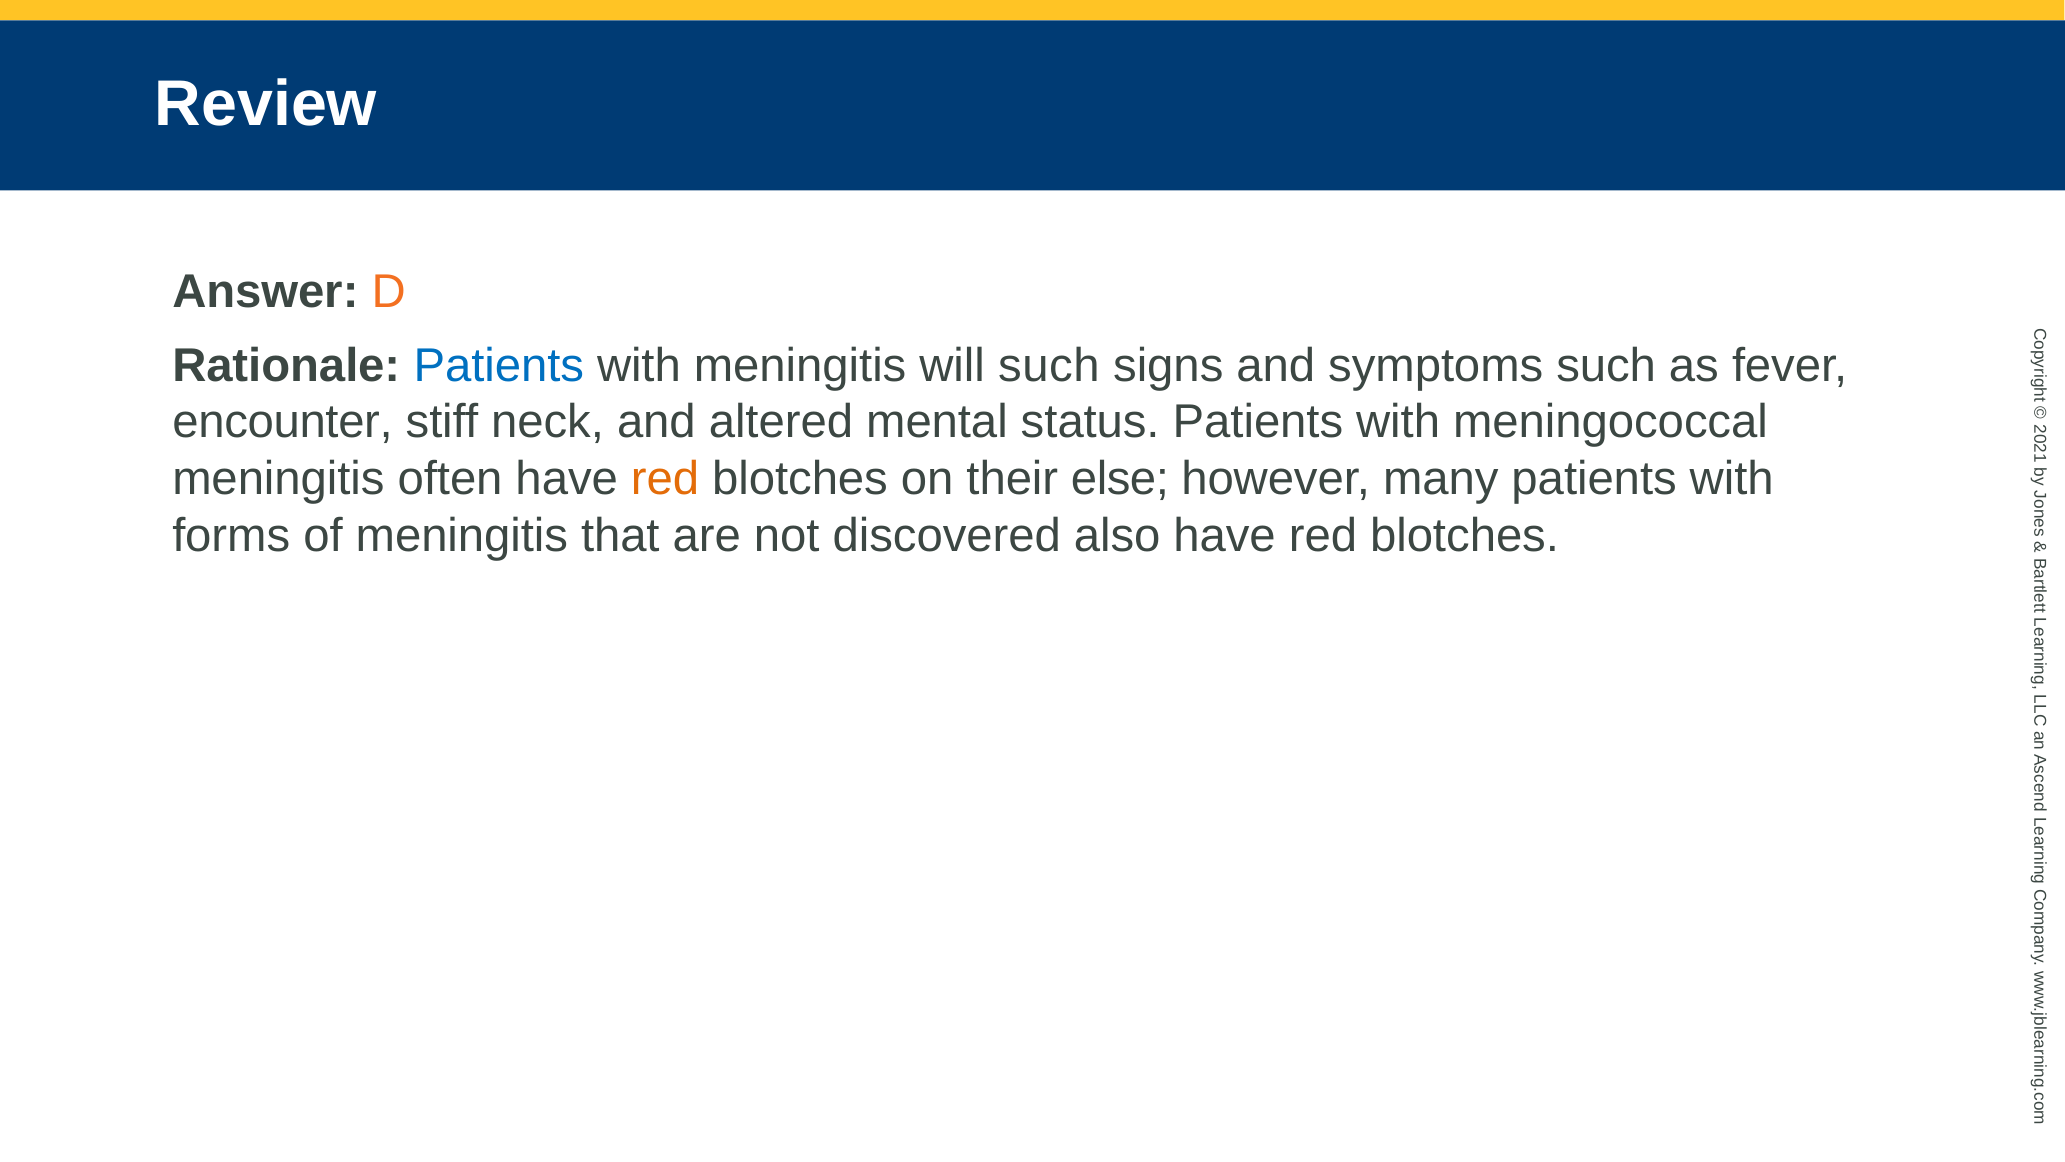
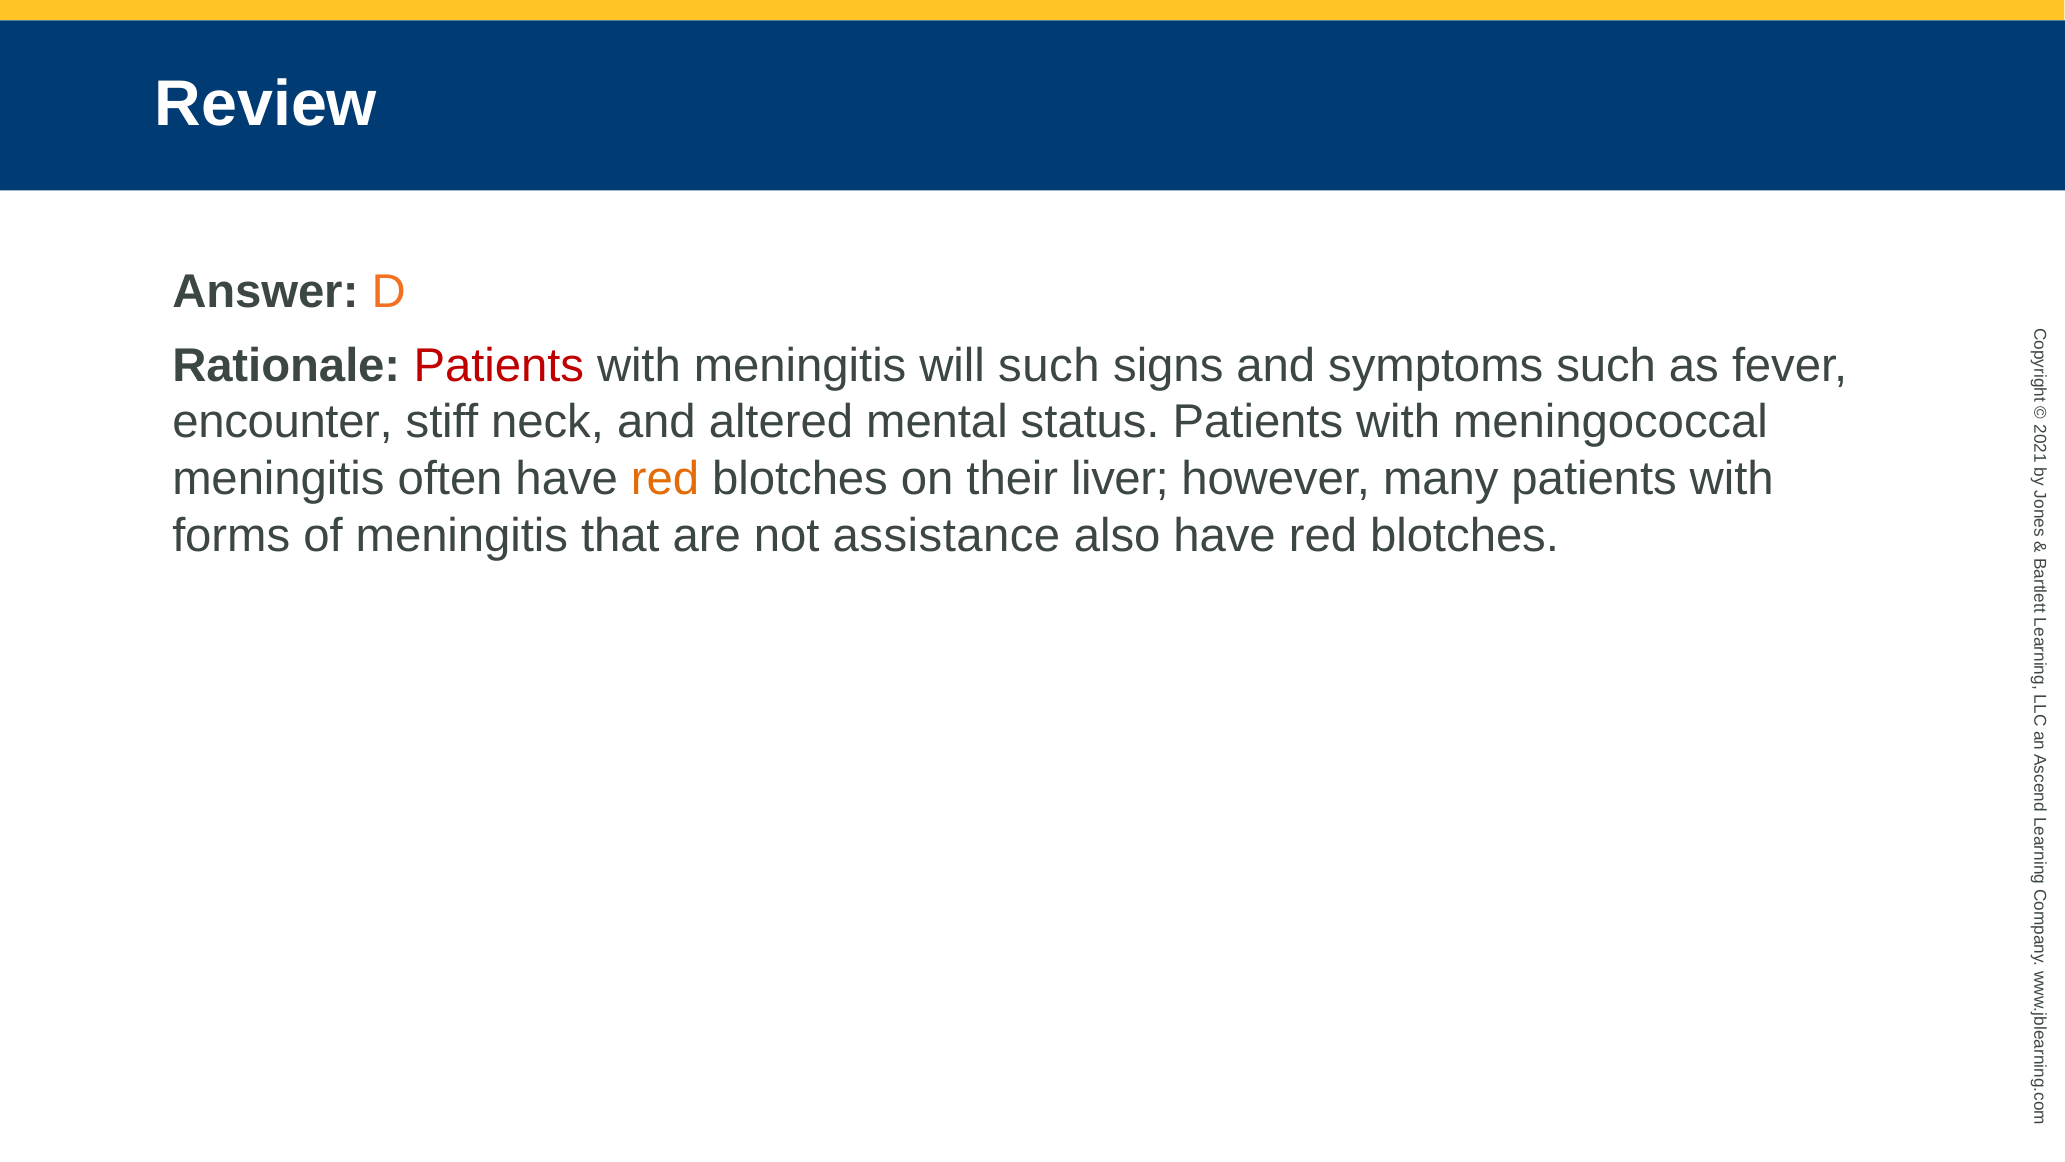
Patients colour: blue -> red (499, 365)
else: else -> liver (1120, 479)
discovered: discovered -> assistance (947, 536)
